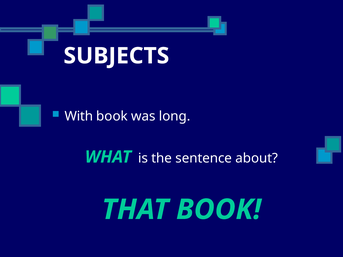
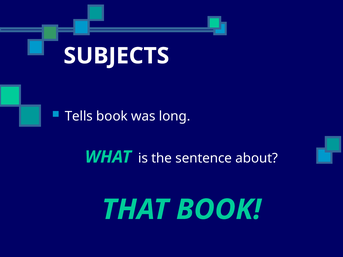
With: With -> Tells (79, 116)
